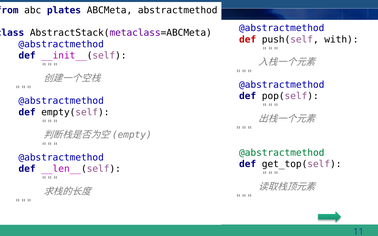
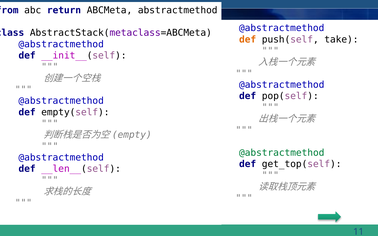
plates: plates -> return (64, 10)
def colour: red -> orange (248, 39)
with: with -> take (341, 39)
